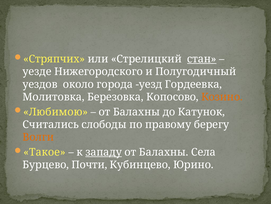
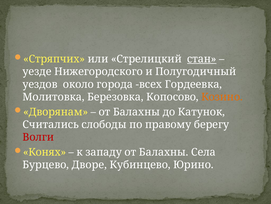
уезд: уезд -> всех (149, 84)
Любимою: Любимою -> Дворянам (56, 112)
Волги colour: orange -> red (38, 137)
Такое: Такое -> Конях (45, 152)
западу underline: present -> none (104, 152)
Почти: Почти -> Дворе (89, 164)
